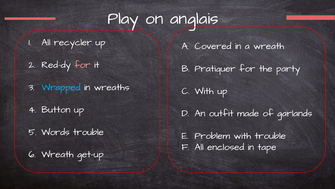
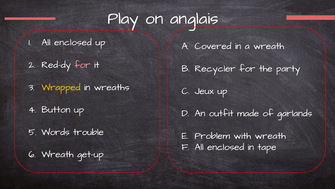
recycler: recycler -> enclosed (73, 42)
Pratiquer: Pratiquer -> Recycler (215, 68)
Wrapped colour: light blue -> yellow (61, 87)
With: With -> Jeux (204, 91)
with trouble: trouble -> wreath (270, 135)
